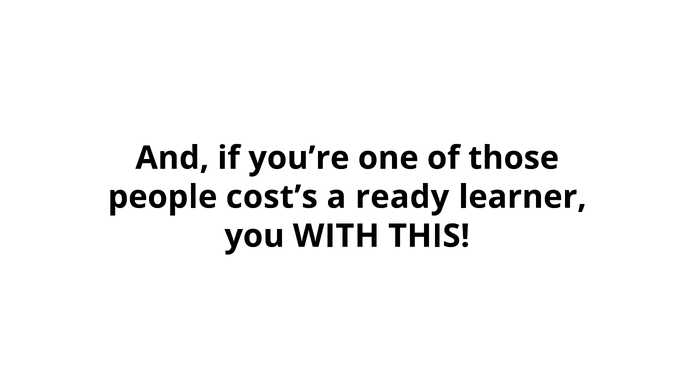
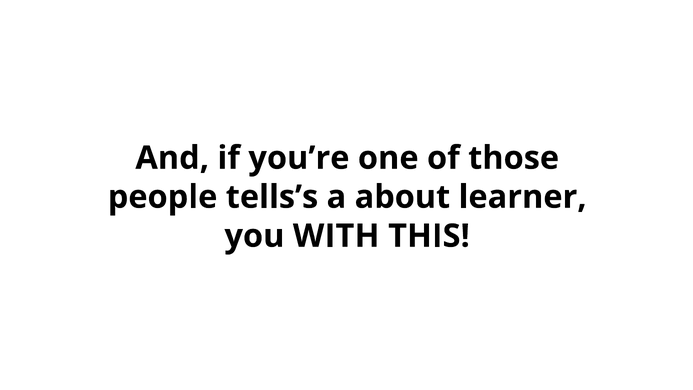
cost’s: cost’s -> tells’s (272, 197)
ready: ready -> about (402, 197)
